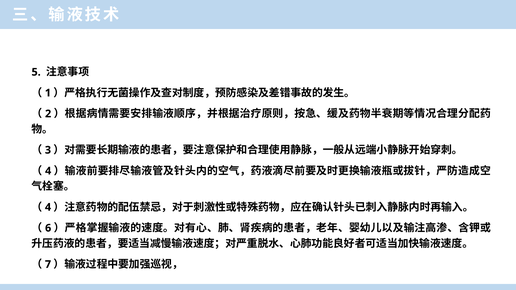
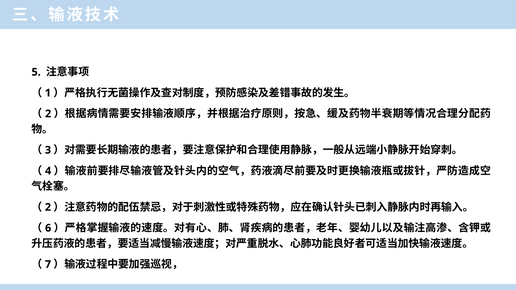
4: 4 -> 2 (48, 207)
